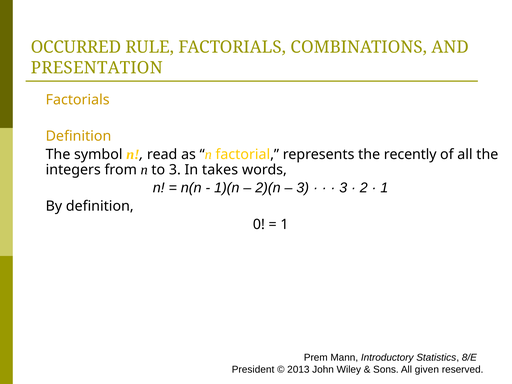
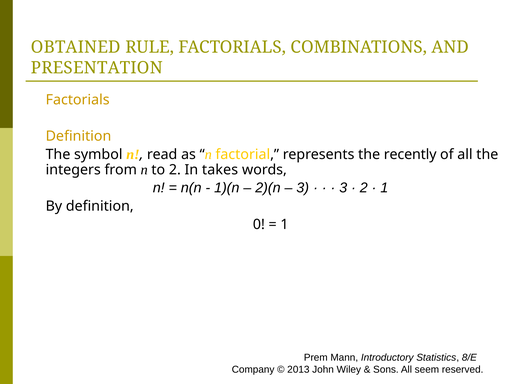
OCCURRED: OCCURRED -> OBTAINED (76, 47)
to 3: 3 -> 2 (175, 170)
President: President -> Company (253, 370)
given: given -> seem (427, 370)
